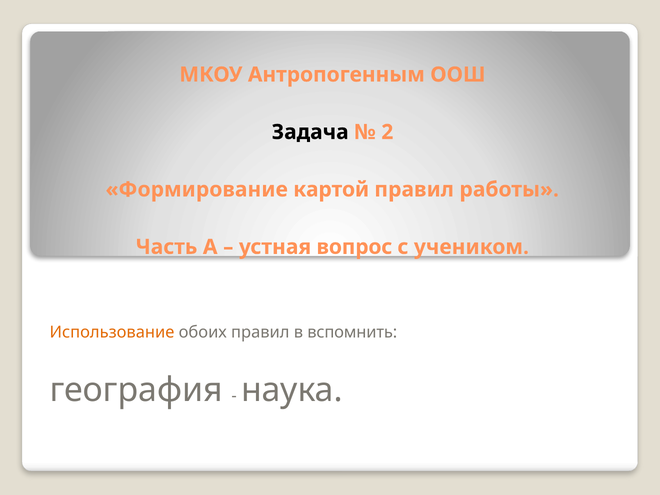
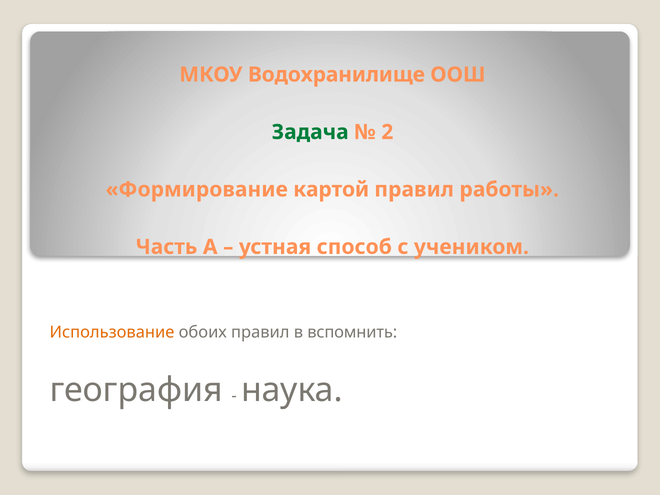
Антропогенным: Антропогенным -> Водохранилище (336, 75)
Задача colour: black -> green (310, 132)
вопрос: вопрос -> способ (354, 247)
